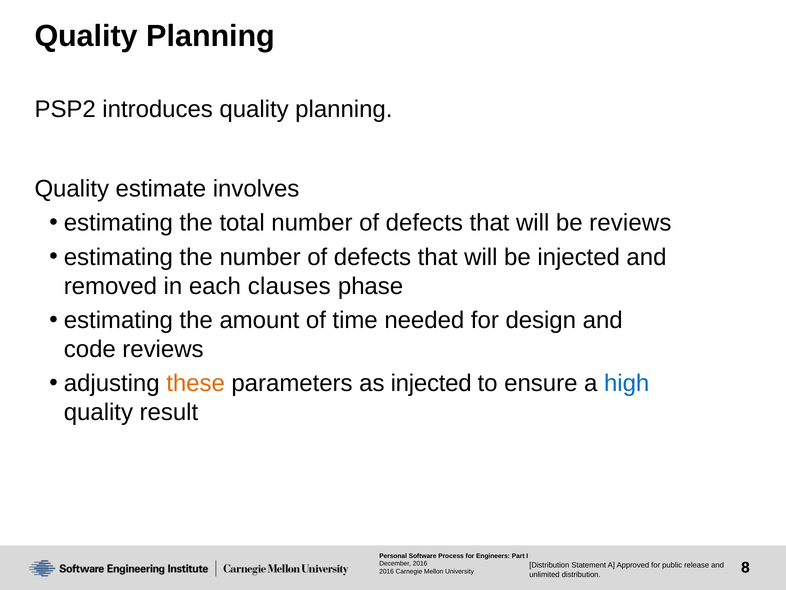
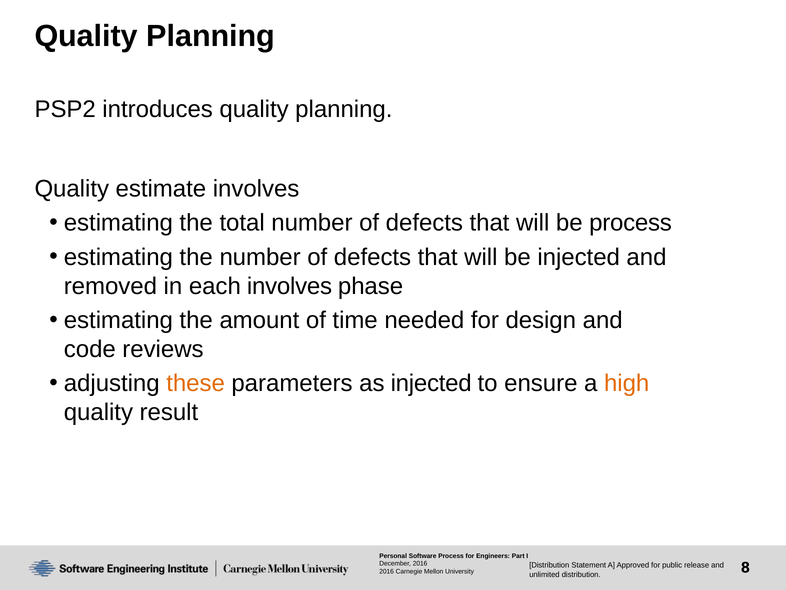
be reviews: reviews -> process (631, 223)
each clauses: clauses -> involves (289, 286)
high colour: blue -> orange (627, 383)
